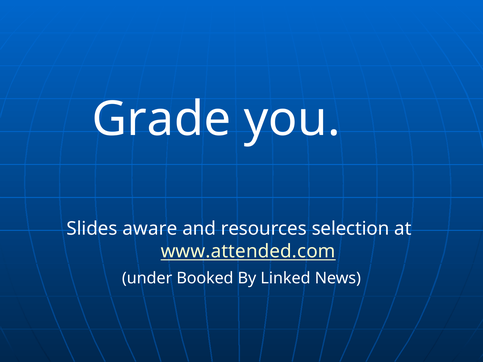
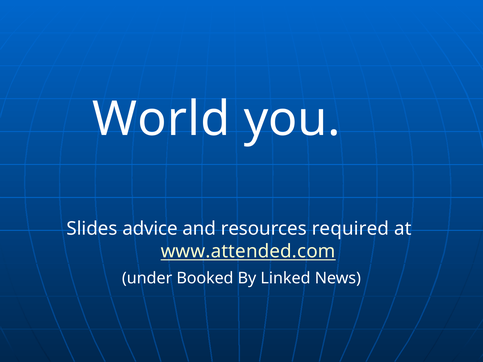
Grade: Grade -> World (161, 119)
aware: aware -> advice (150, 229)
selection: selection -> required (350, 229)
